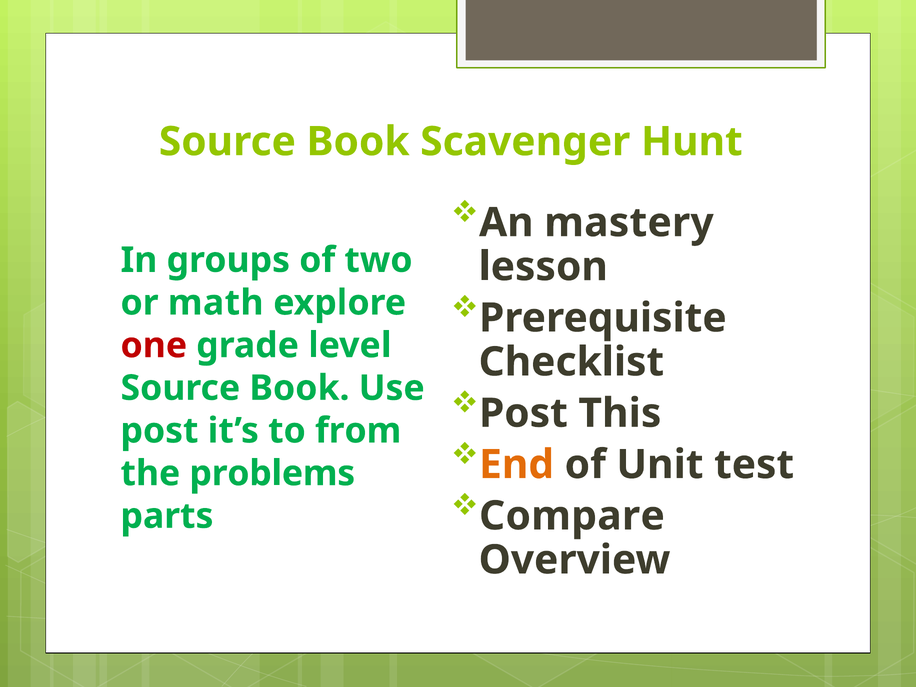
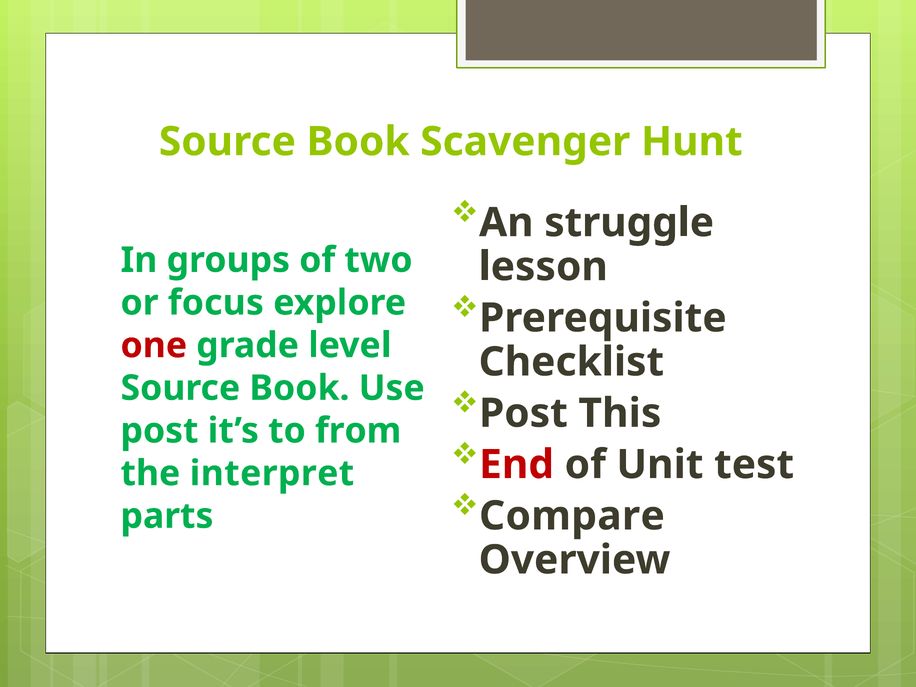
mastery: mastery -> struggle (629, 223)
math: math -> focus (216, 303)
End colour: orange -> red (517, 465)
problems: problems -> interpret (272, 473)
